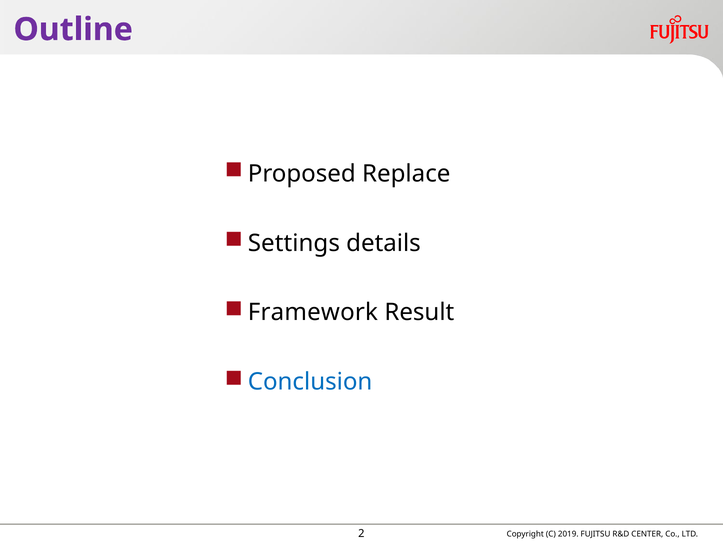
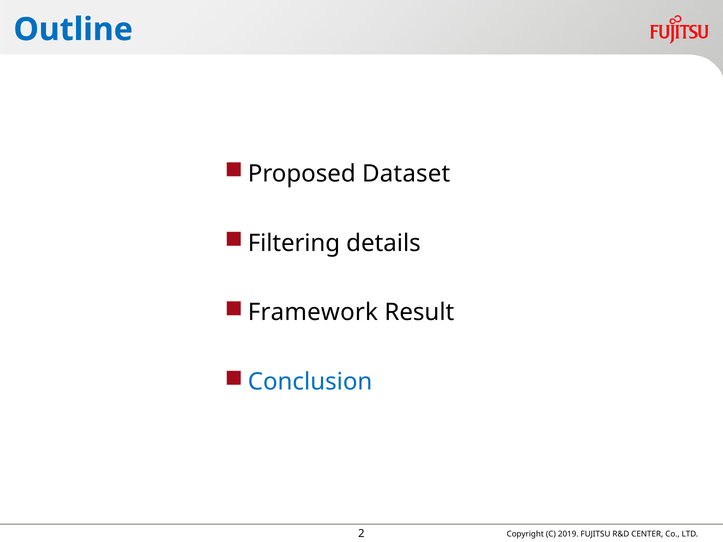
Outline colour: purple -> blue (73, 30)
Replace: Replace -> Dataset (406, 174)
Settings: Settings -> Filtering (294, 243)
